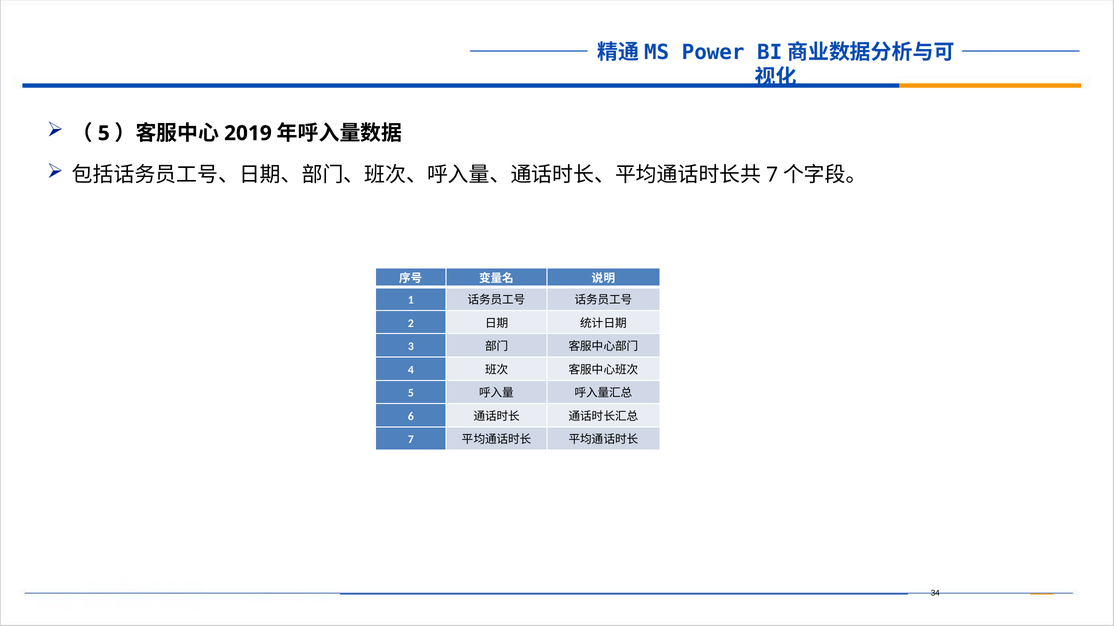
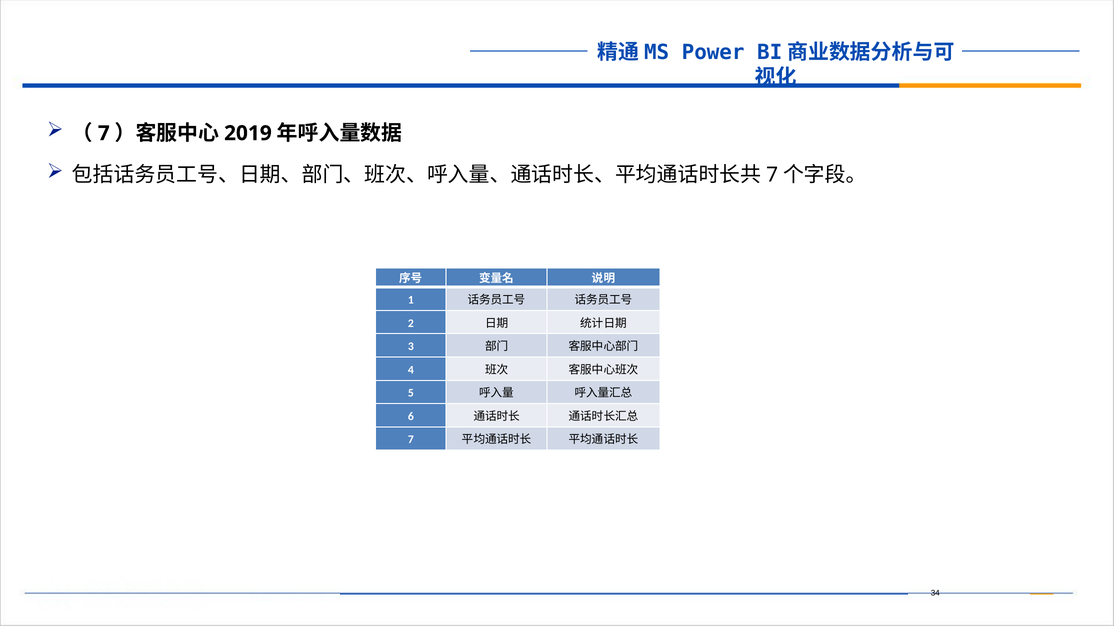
5: 5 -> 7 (104, 133)
